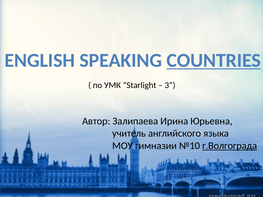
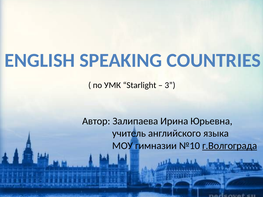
COUNTRIES underline: present -> none (214, 61)
